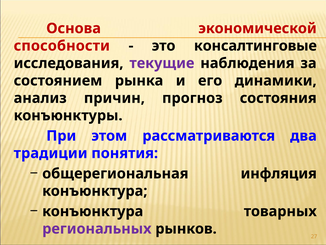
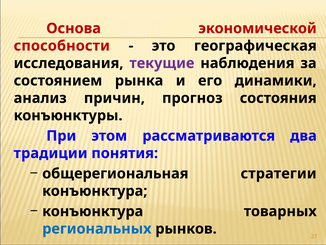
консалтинговые: консалтинговые -> географическая (255, 46)
инфляция: инфляция -> стратегии (279, 173)
региональных colour: purple -> blue (97, 228)
